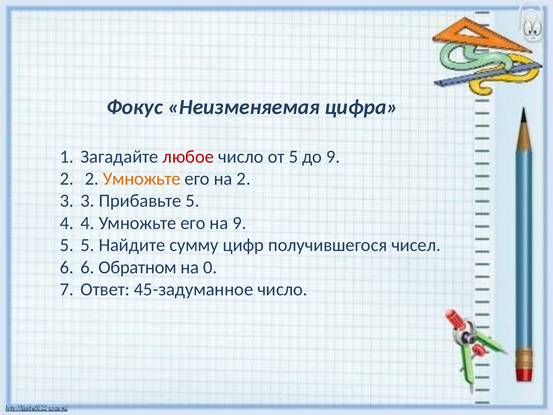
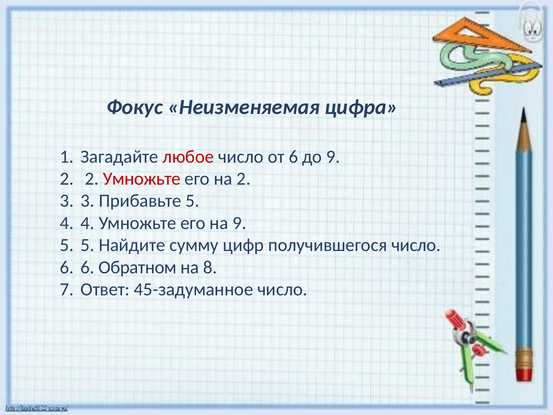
от 5: 5 -> 6 (293, 156)
Умножьте colour: orange -> red (142, 179)
получившегося чисел: чисел -> число (416, 245)
0: 0 -> 8 (210, 267)
